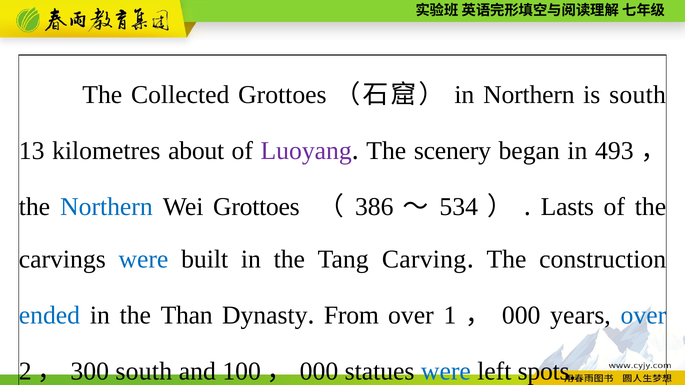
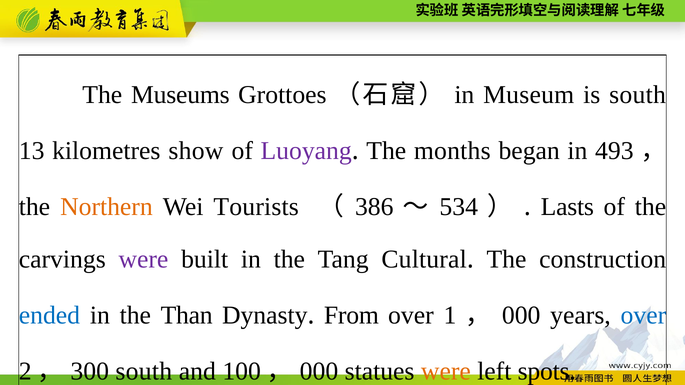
Collected: Collected -> Museums (180, 95)
in Northern: Northern -> Museum (529, 95)
about: about -> show (196, 151)
scenery: scenery -> months (452, 151)
Northern colour: blue -> orange (106, 207)
Wei Grottoes: Grottoes -> Tourists (256, 207)
were colour: blue -> purple (143, 259)
Carving: Carving -> Cultural (424, 259)
were colour: blue -> orange (446, 371)
